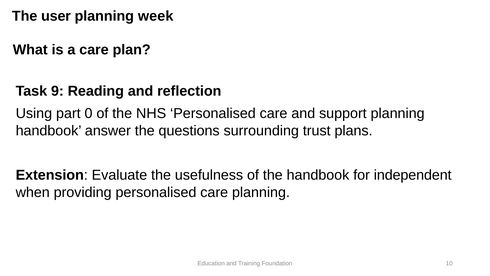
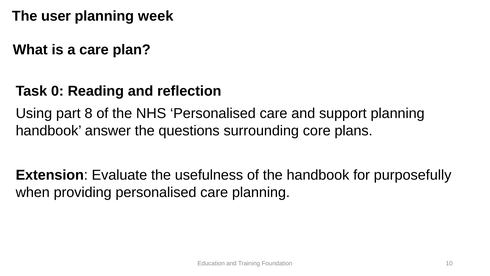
9: 9 -> 0 (57, 91)
0: 0 -> 8 (89, 113)
trust: trust -> core (317, 130)
independent: independent -> purposefully (413, 175)
